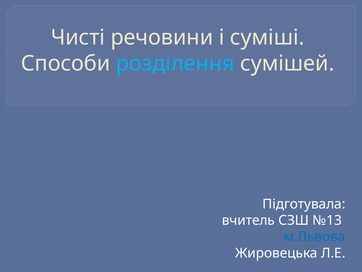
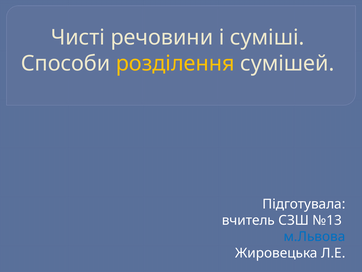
розділення colour: light blue -> yellow (175, 63)
